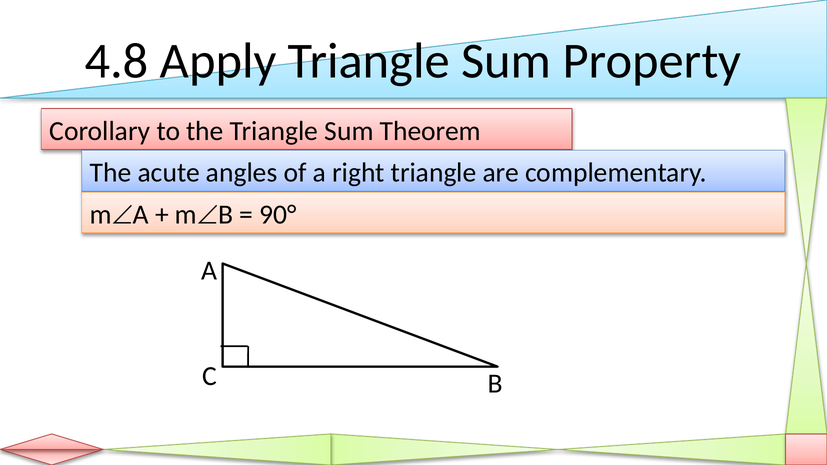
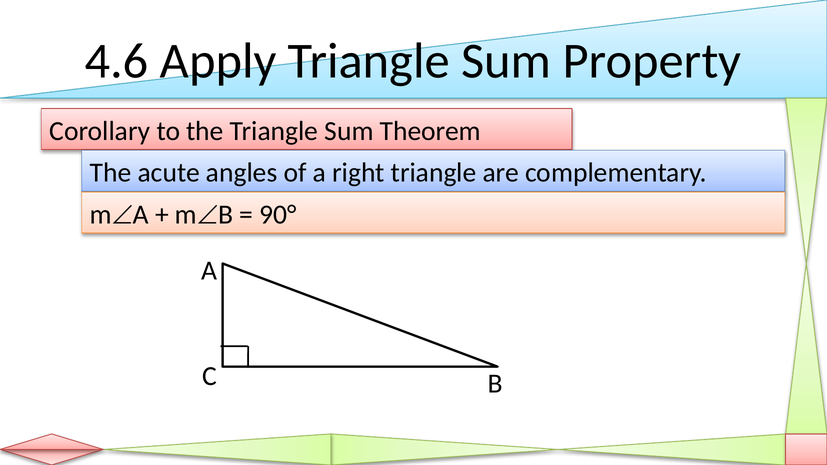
4.8: 4.8 -> 4.6 (116, 61)
